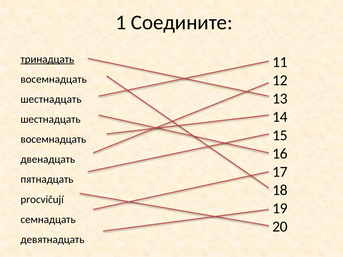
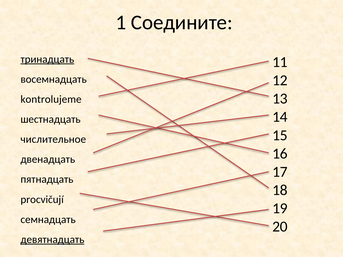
шестнадцать: шестнадцать -> kontrolujeme (51, 99)
восемнадцать: восемнадцать -> числительное (53, 139)
девятнадцать underline: none -> present (52, 240)
